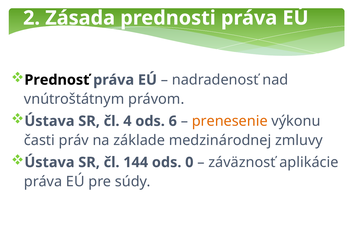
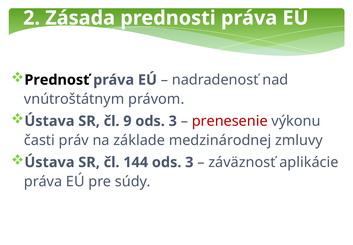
4: 4 -> 9 (127, 121)
6: 6 -> 3 (173, 121)
prenesenie colour: orange -> red (230, 121)
144 ods 0: 0 -> 3 (189, 162)
